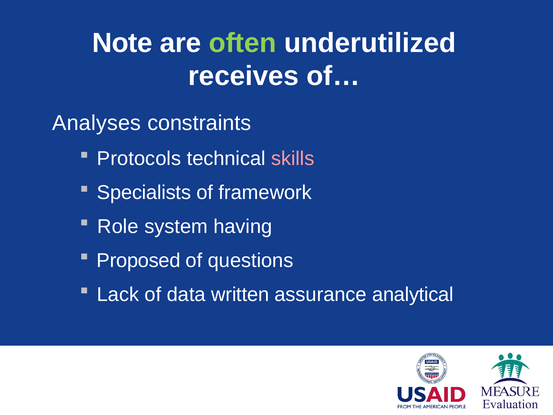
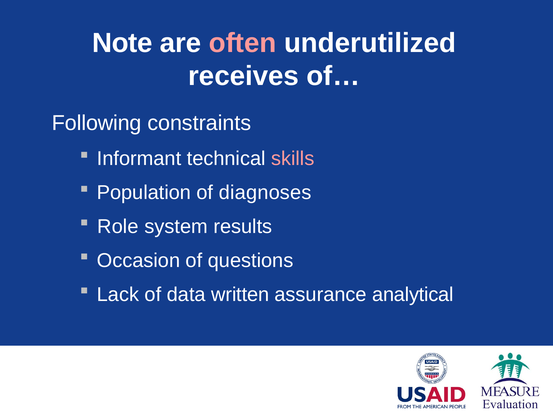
often colour: light green -> pink (243, 43)
Analyses: Analyses -> Following (97, 123)
Protocols: Protocols -> Informant (139, 159)
Specialists: Specialists -> Population (144, 193)
framework: framework -> diagnoses (265, 193)
having: having -> results (243, 226)
Proposed: Proposed -> Occasion (139, 260)
